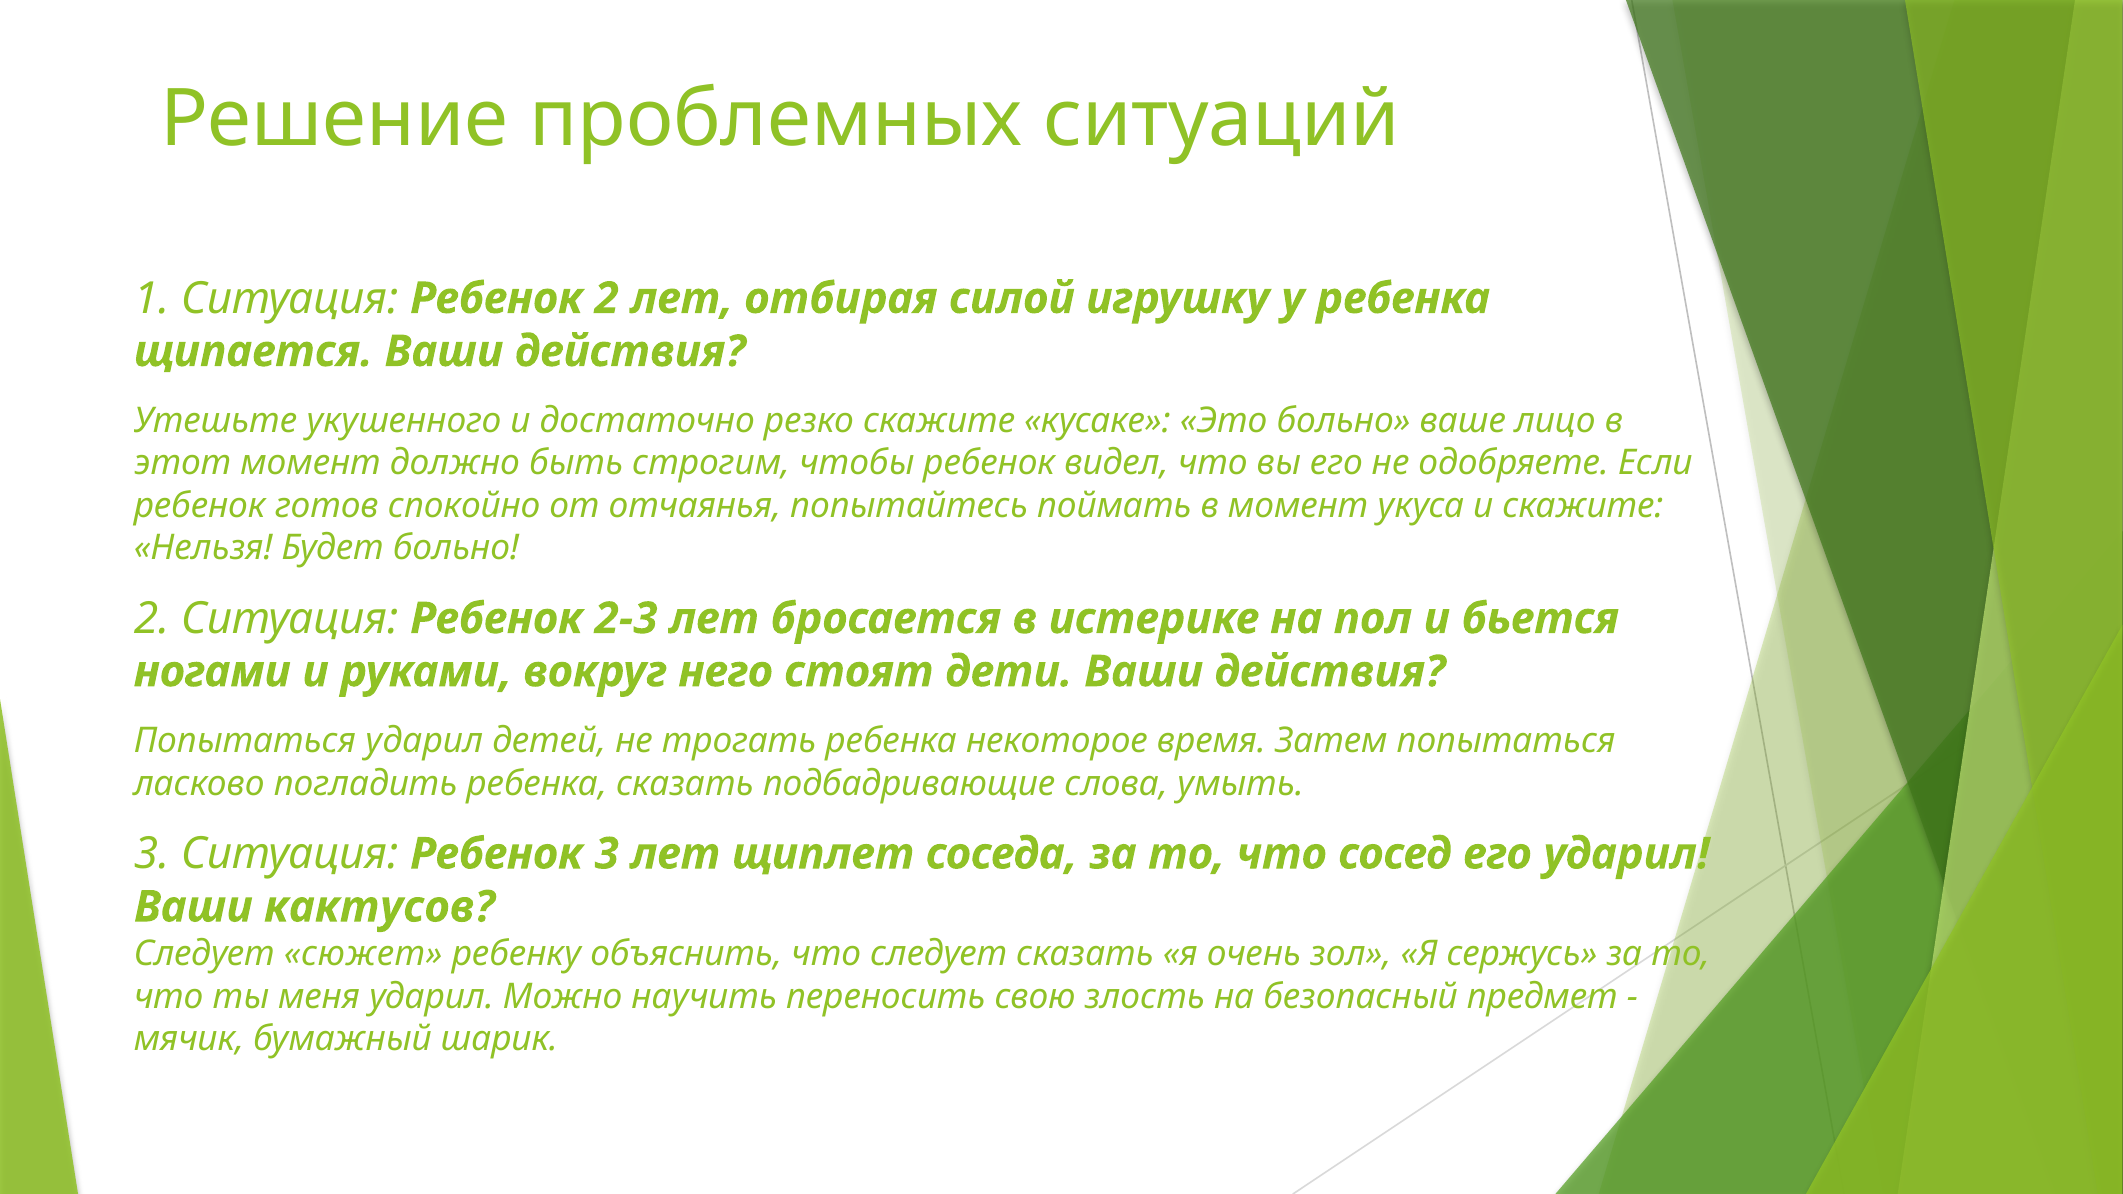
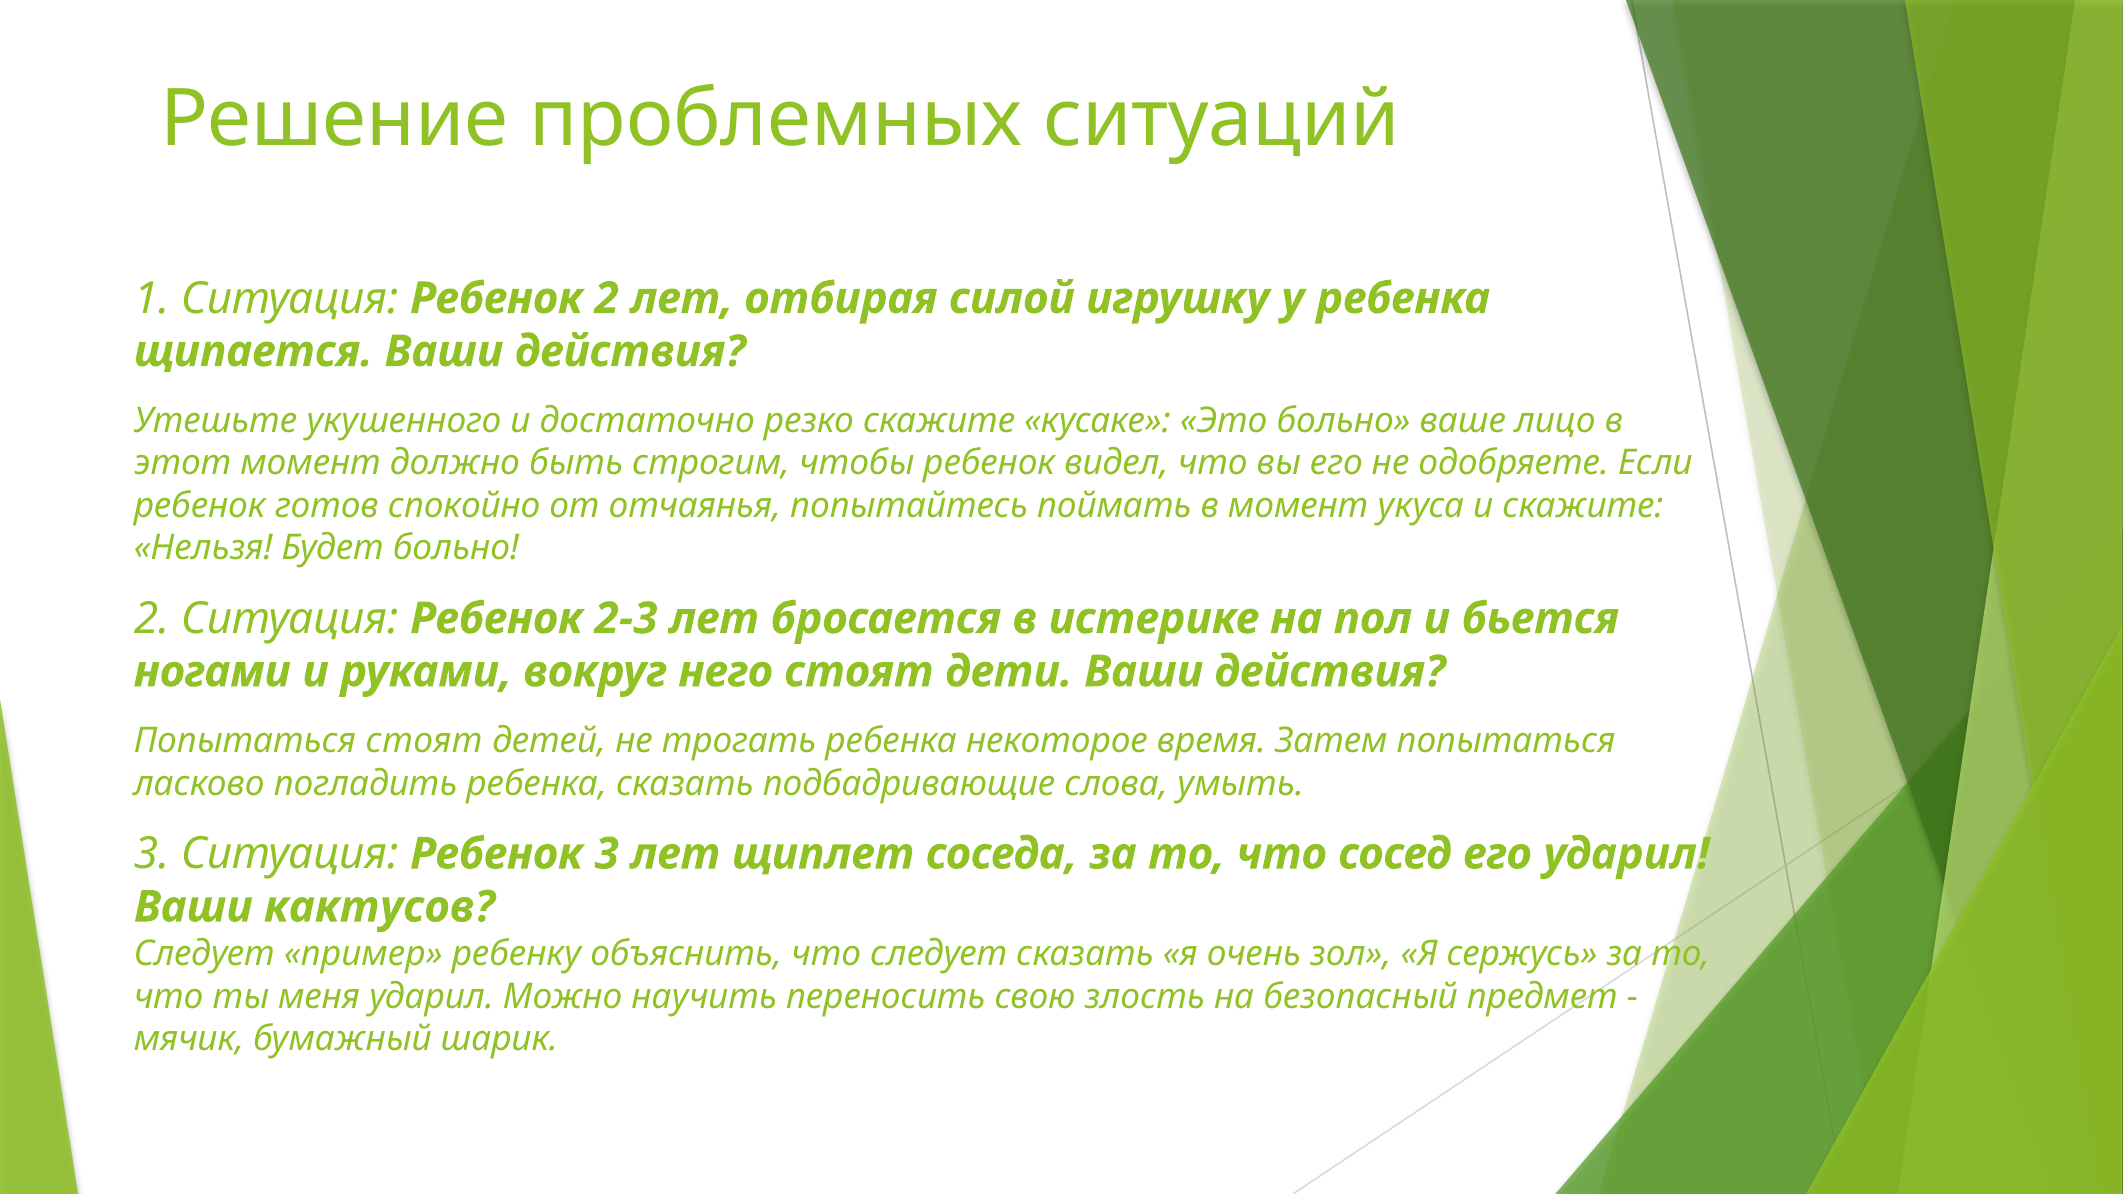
Попытаться ударил: ударил -> стоят (424, 741)
сюжет: сюжет -> пример (363, 954)
